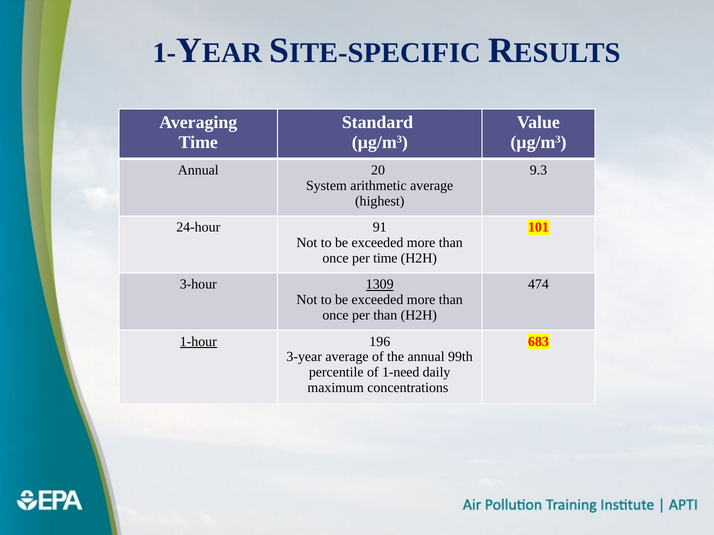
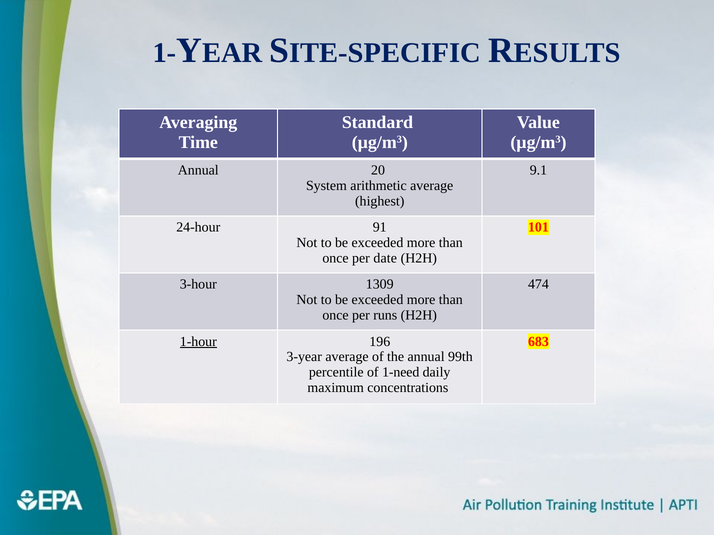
9.3: 9.3 -> 9.1 (538, 170)
per time: time -> date (385, 258)
1309 underline: present -> none (380, 285)
per than: than -> runs (385, 315)
